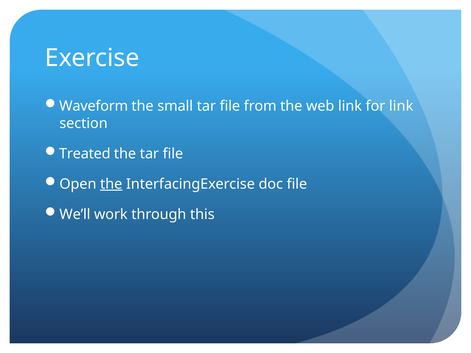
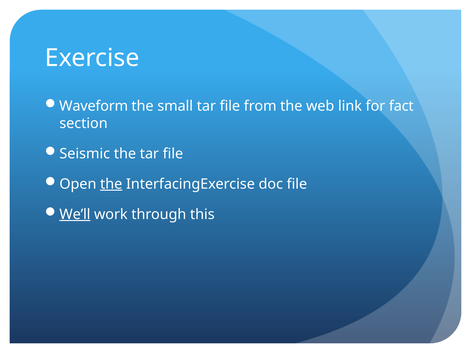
for link: link -> fact (401, 106)
Treated: Treated -> Seismic (85, 154)
We’ll underline: none -> present (75, 215)
